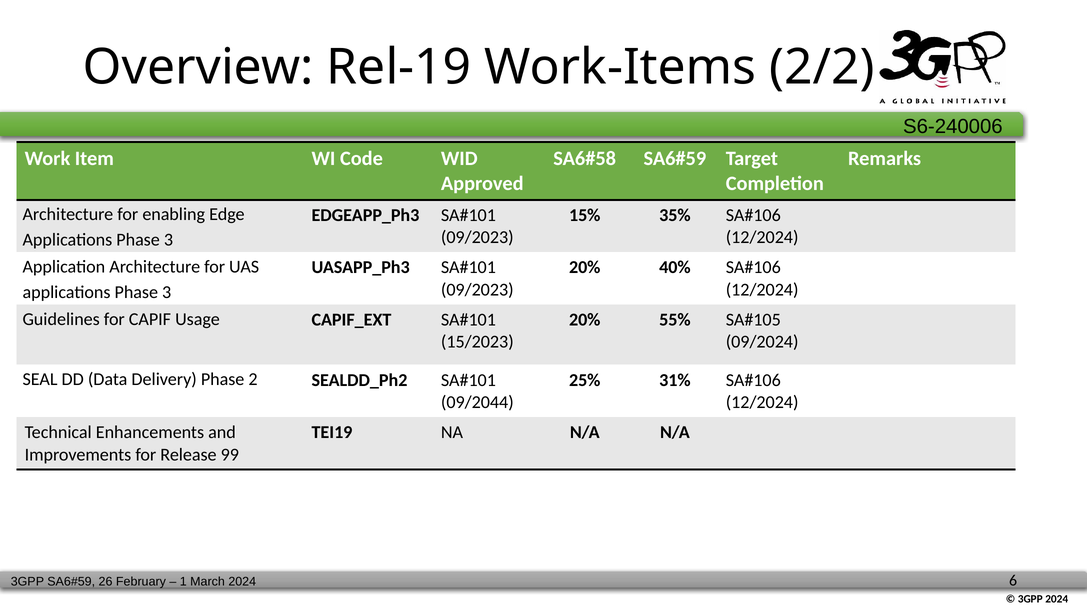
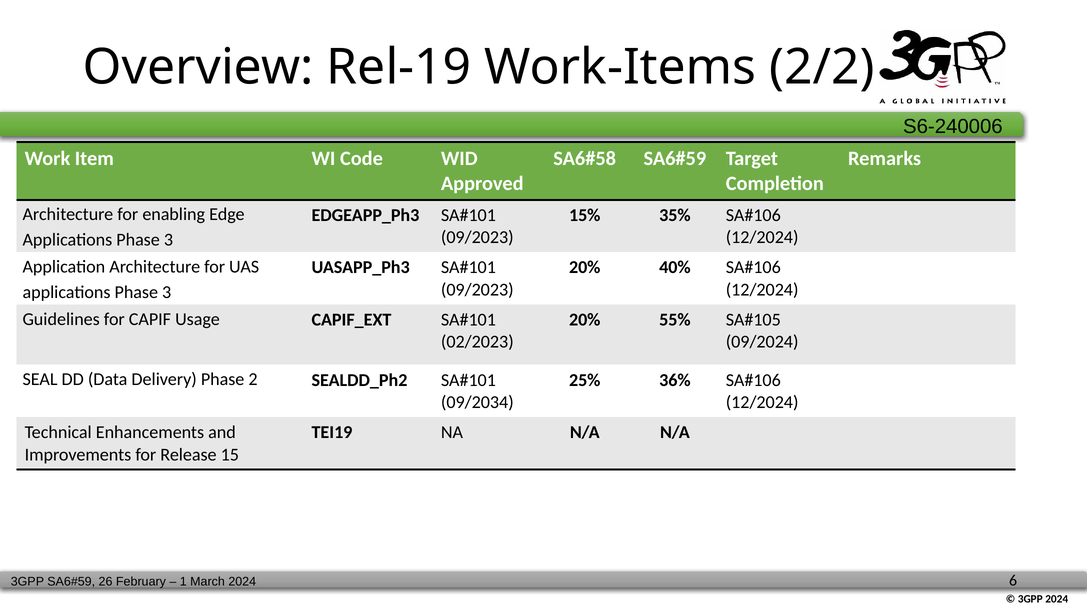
15/2023: 15/2023 -> 02/2023 (477, 342)
31%: 31% -> 36% (675, 380)
09/2044: 09/2044 -> 09/2034 (477, 402)
99: 99 -> 15 (230, 455)
